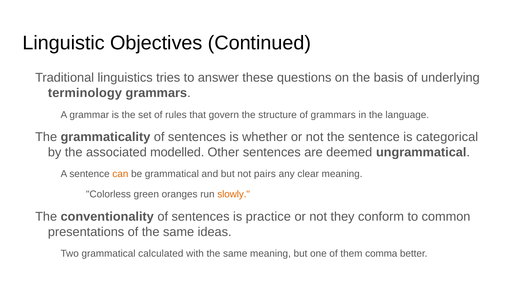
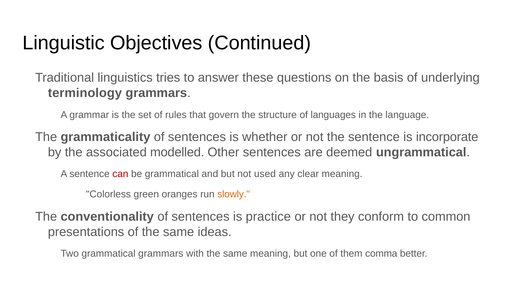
of grammars: grammars -> languages (333, 115)
categorical: categorical -> incorporate (447, 137)
can colour: orange -> red (120, 174)
pairs: pairs -> used (265, 174)
grammatical calculated: calculated -> grammars (161, 254)
